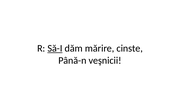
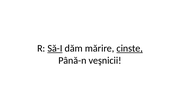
cinste underline: none -> present (130, 48)
